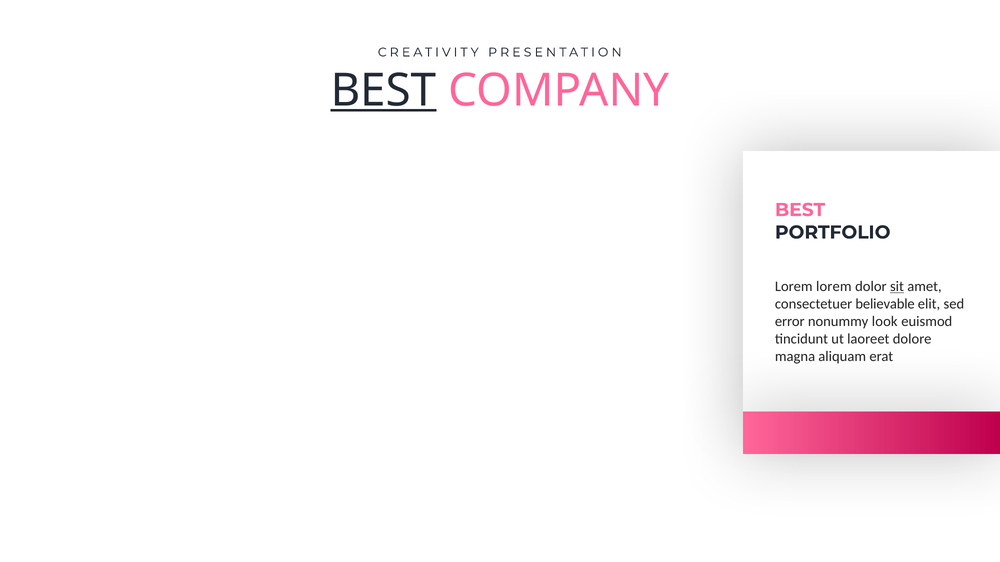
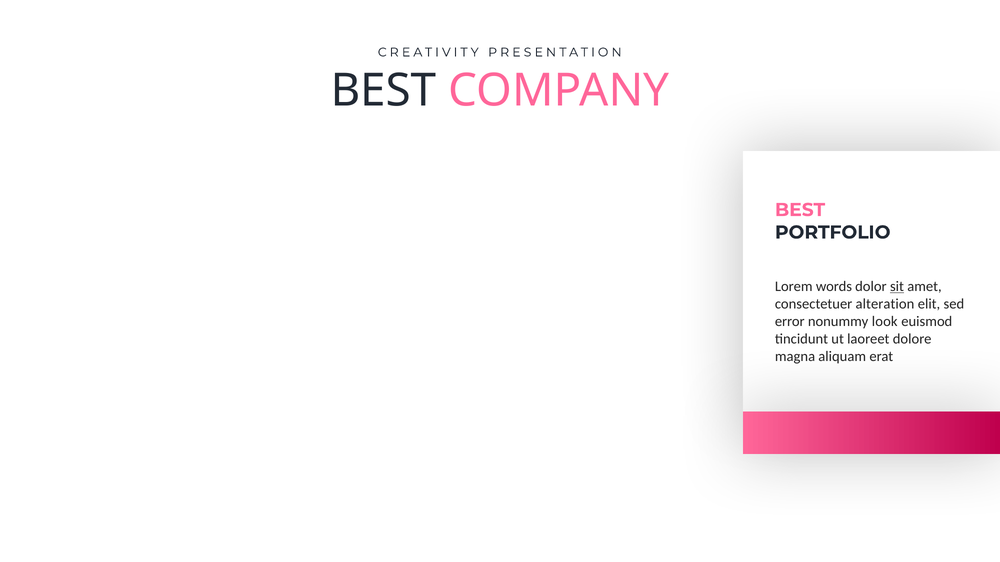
BEST underline: present -> none (384, 91)
Lorem lorem: lorem -> words (834, 287)
believable: believable -> alteration (885, 304)
